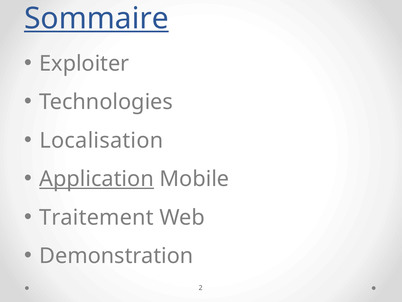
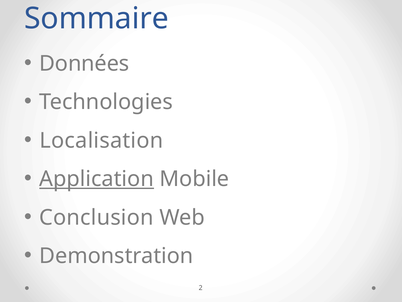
Sommaire underline: present -> none (96, 18)
Exploiter: Exploiter -> Données (84, 63)
Traitement: Traitement -> Conclusion (96, 217)
